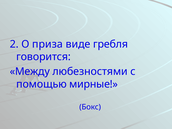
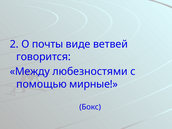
приза: приза -> почты (48, 44)
гребля: гребля -> ветвей (110, 44)
